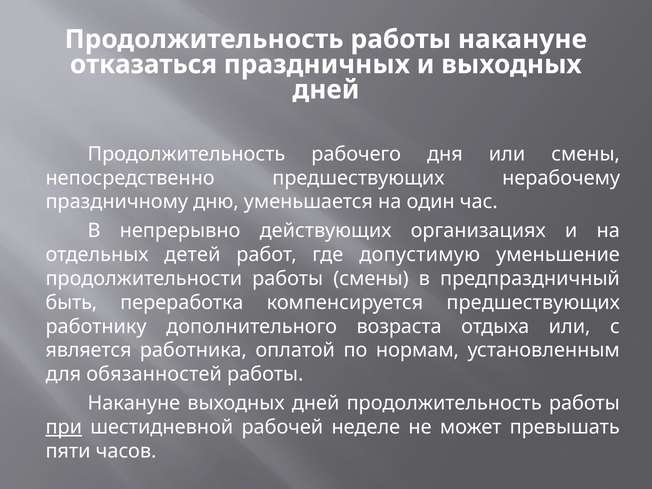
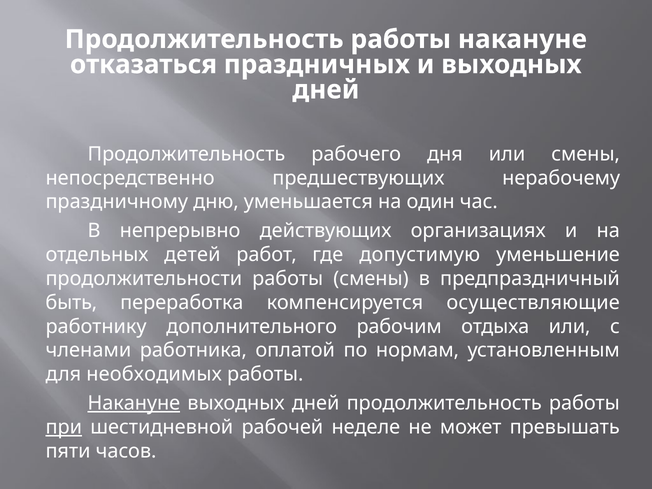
компенсируется предшествующих: предшествующих -> осуществляющие (533, 303)
возраста: возраста -> рабочим (399, 326)
является: является -> членами (88, 350)
обязанностей: обязанностей -> необходимых (154, 374)
Накануне underline: none -> present (134, 403)
